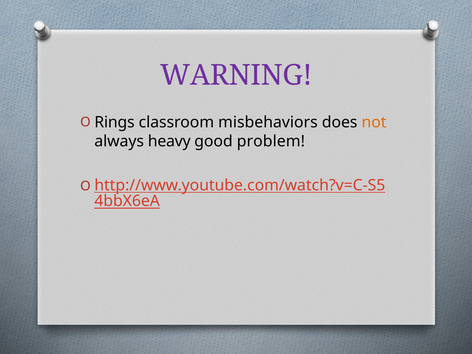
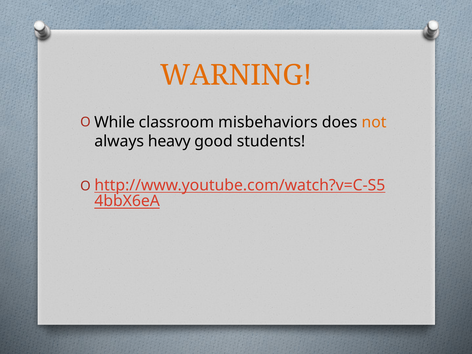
WARNING colour: purple -> orange (236, 75)
Rings: Rings -> While (115, 122)
problem: problem -> students (271, 141)
